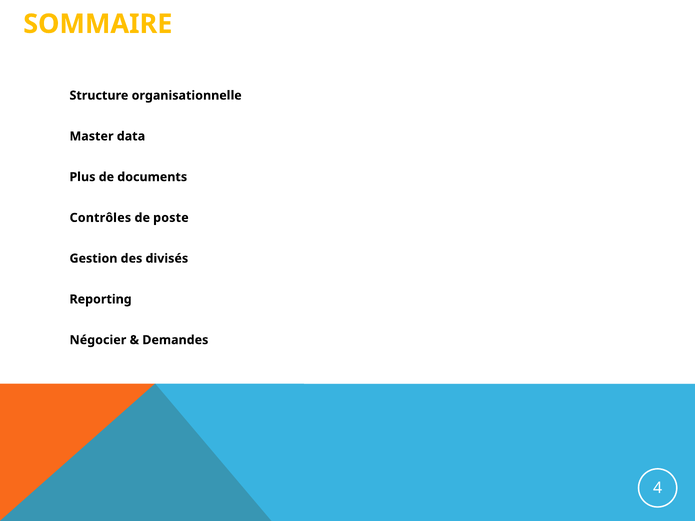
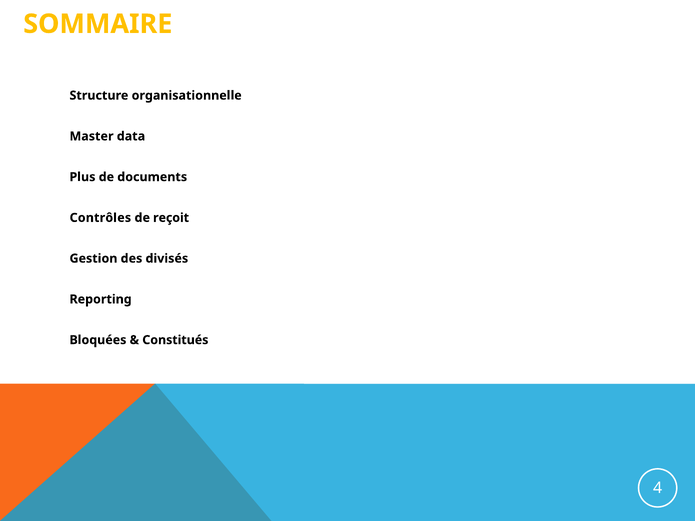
poste: poste -> reçoit (171, 218)
Négocier: Négocier -> Bloquées (98, 340)
Demandes: Demandes -> Constitués (175, 340)
